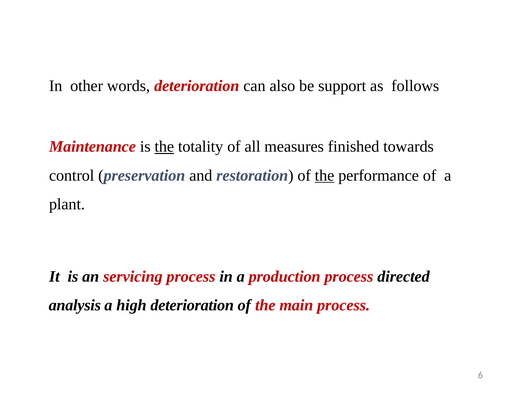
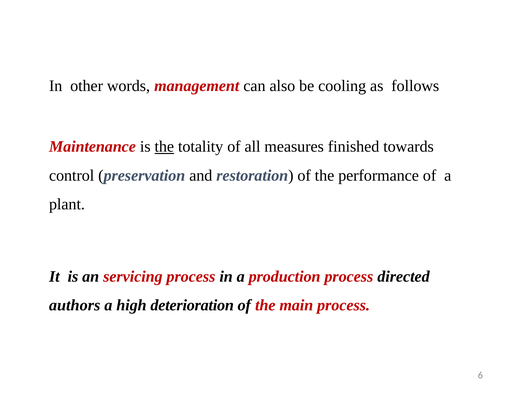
words deterioration: deterioration -> management (197, 86)
support: support -> cooling (342, 86)
the underline: present -> none (325, 175)
analysis: analysis -> authors (75, 305)
